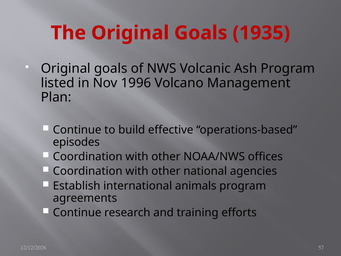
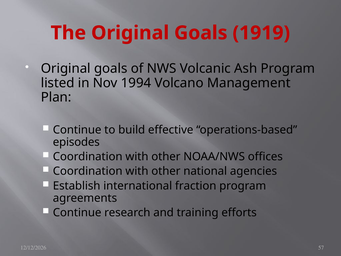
1935: 1935 -> 1919 (261, 33)
1996: 1996 -> 1994 (136, 83)
animals: animals -> fraction (196, 186)
